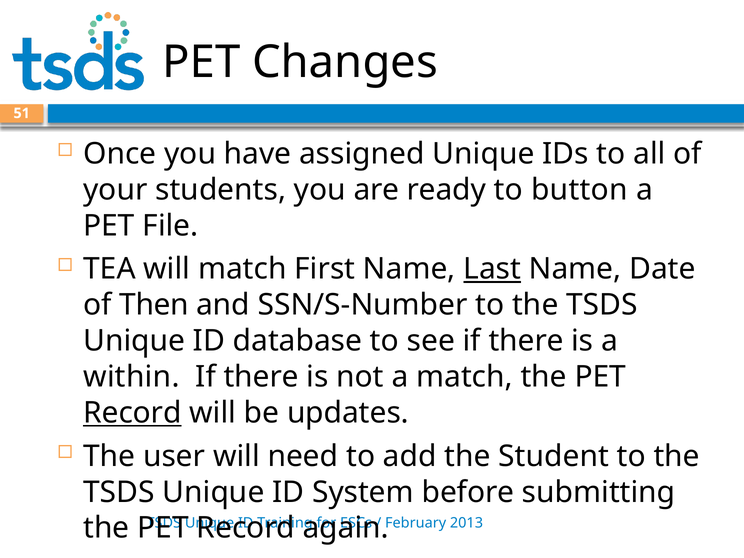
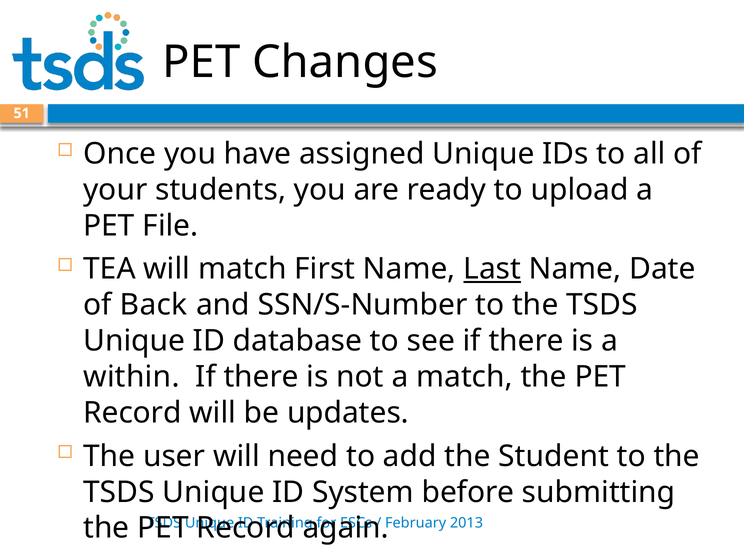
button: button -> upload (580, 190)
Then: Then -> Back (154, 305)
Record underline: present -> none (132, 413)
